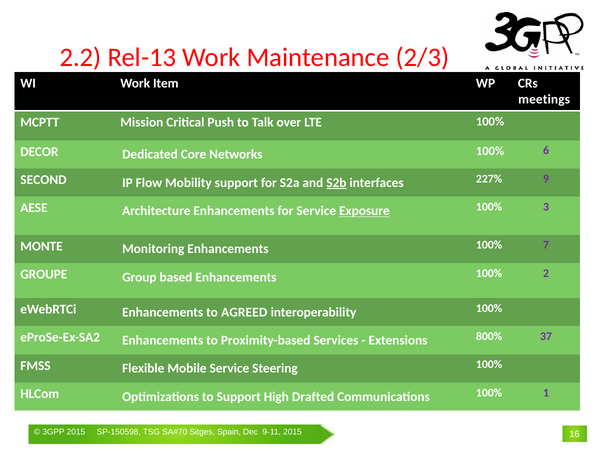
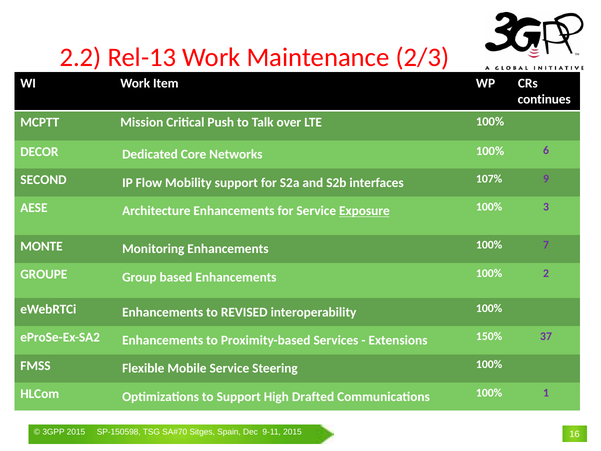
meetings: meetings -> continues (544, 99)
S2b underline: present -> none (336, 183)
227%: 227% -> 107% (489, 179)
AGREED: AGREED -> REVISED (244, 312)
800%: 800% -> 150% (489, 336)
